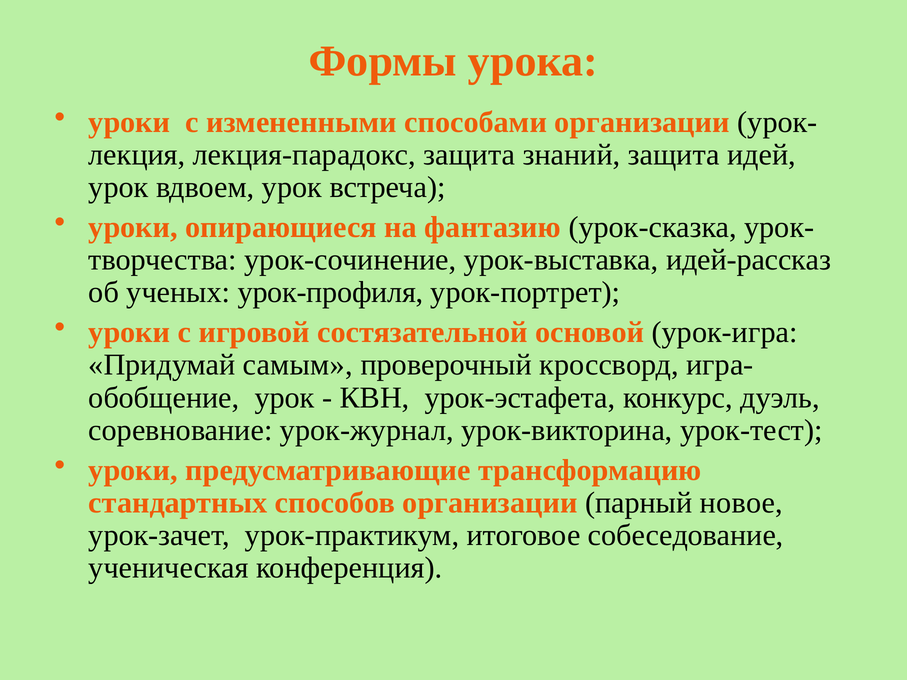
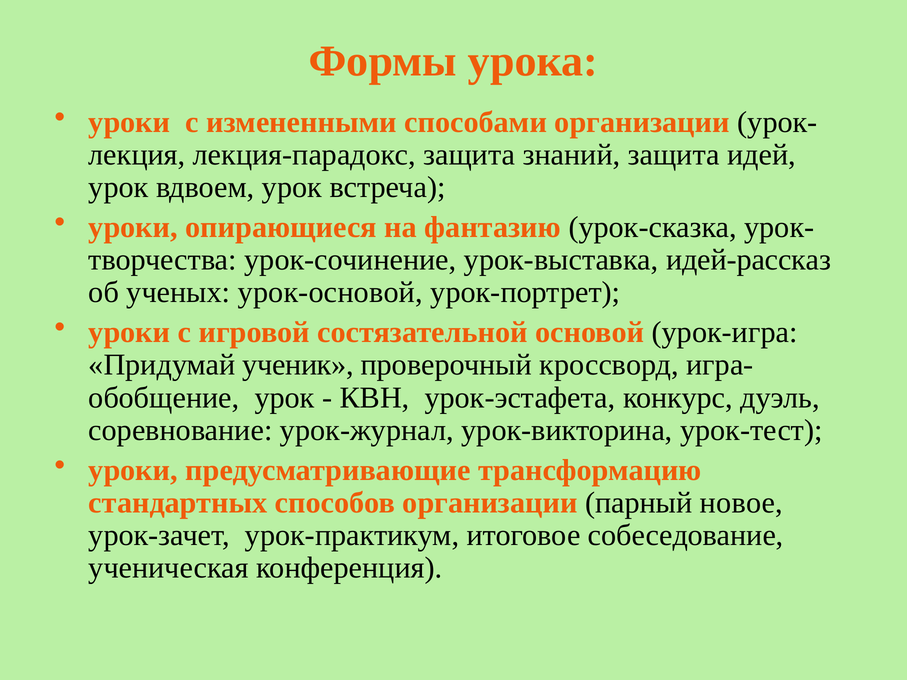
урок-профиля: урок-профиля -> урок-основой (330, 293)
самым: самым -> ученик (298, 365)
